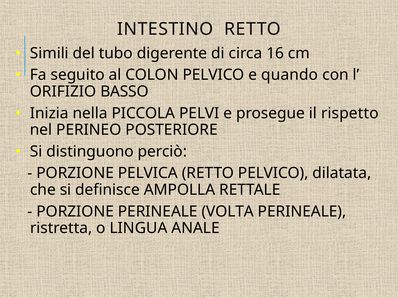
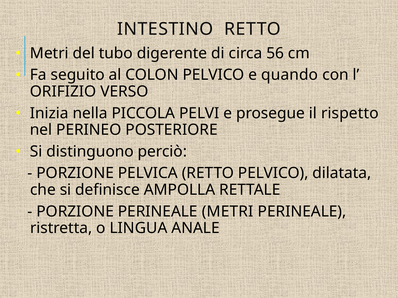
Simili: Simili -> Metri (49, 53)
16: 16 -> 56 (275, 53)
BASSO: BASSO -> VERSO (124, 92)
PERINEALE VOLTA: VOLTA -> METRI (228, 212)
